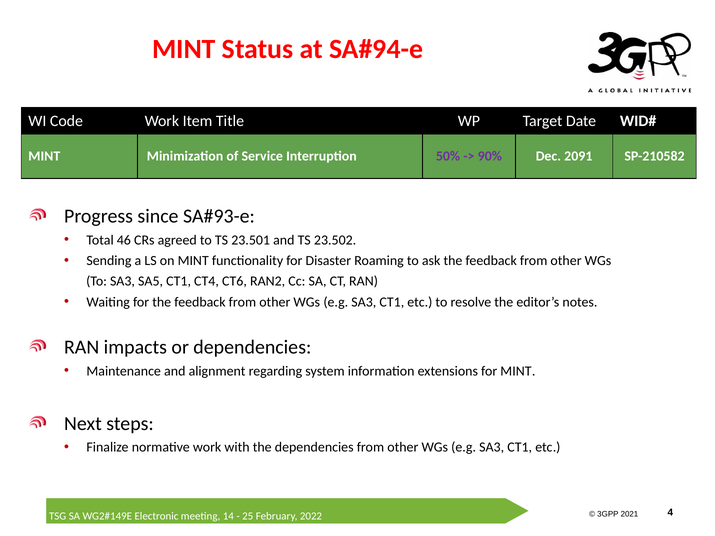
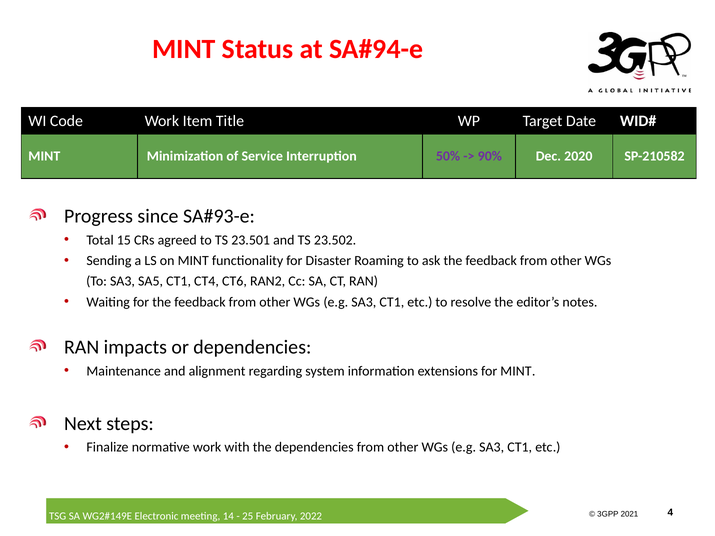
2091: 2091 -> 2020 (578, 156)
46: 46 -> 15 (124, 240)
